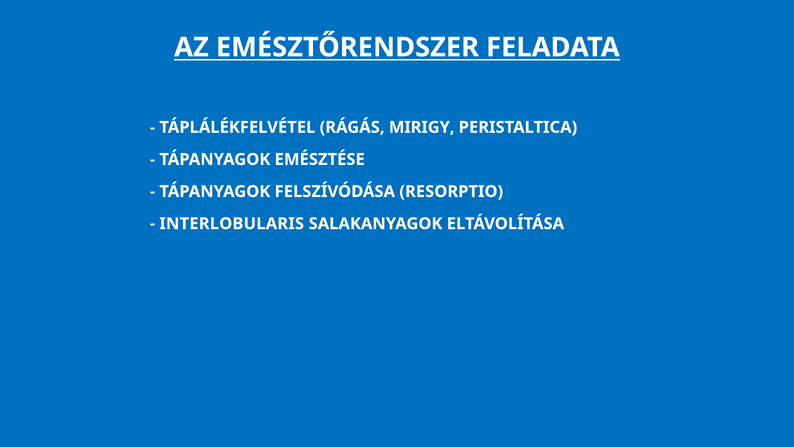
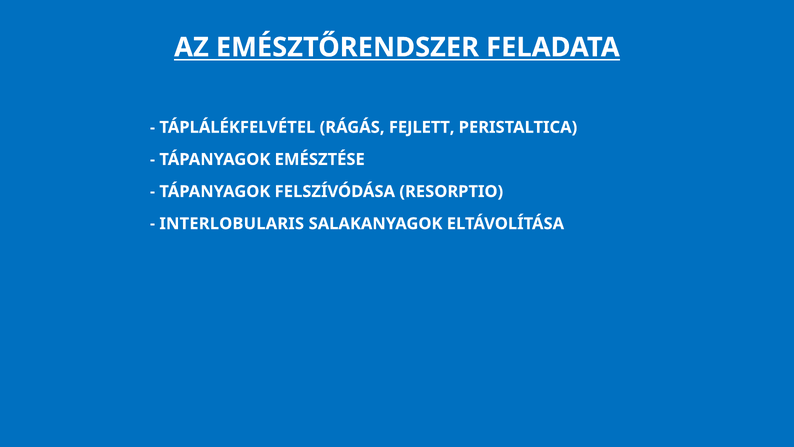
MIRIGY: MIRIGY -> FEJLETT (422, 127)
